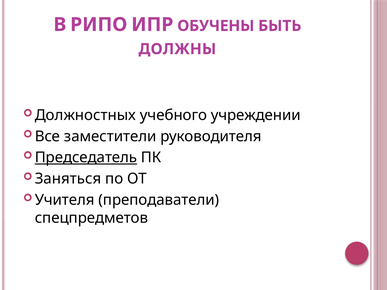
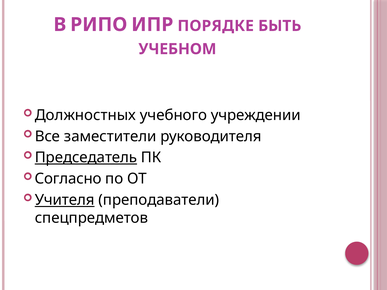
ОБУЧЕНЫ: ОБУЧЕНЫ -> ПОРЯДКЕ (216, 26)
ДОЛЖНЫ: ДОЛЖНЫ -> УЧЕБНОМ (177, 49)
Заняться: Заняться -> Согласно (68, 179)
Учителя underline: none -> present (65, 200)
